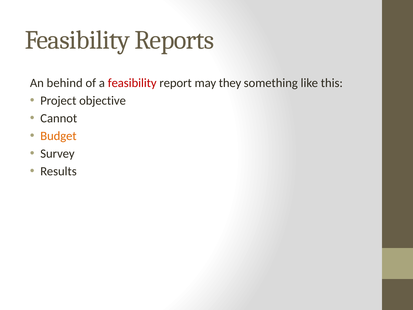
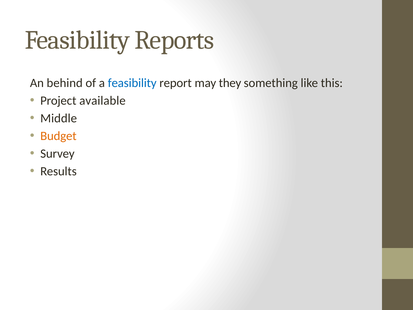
feasibility colour: red -> blue (132, 83)
objective: objective -> available (102, 100)
Cannot: Cannot -> Middle (59, 118)
